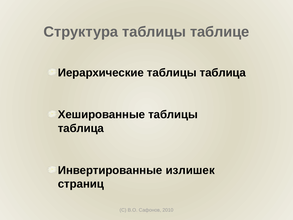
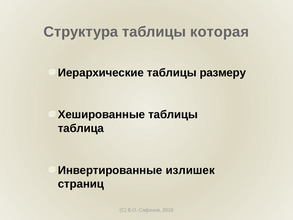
таблице: таблице -> которая (220, 32)
Иерархические таблицы таблица: таблица -> размеру (223, 73)
